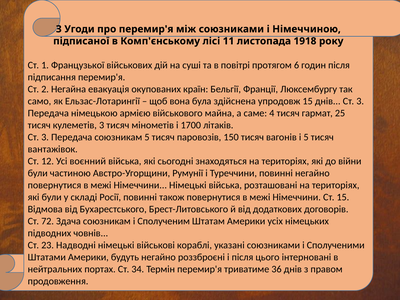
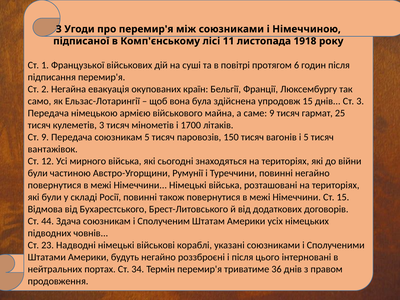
саме 4: 4 -> 9 (272, 113)
3: 3 -> 9 (45, 137)
воєнний: воєнний -> мирного (88, 161)
72: 72 -> 44 (48, 221)
